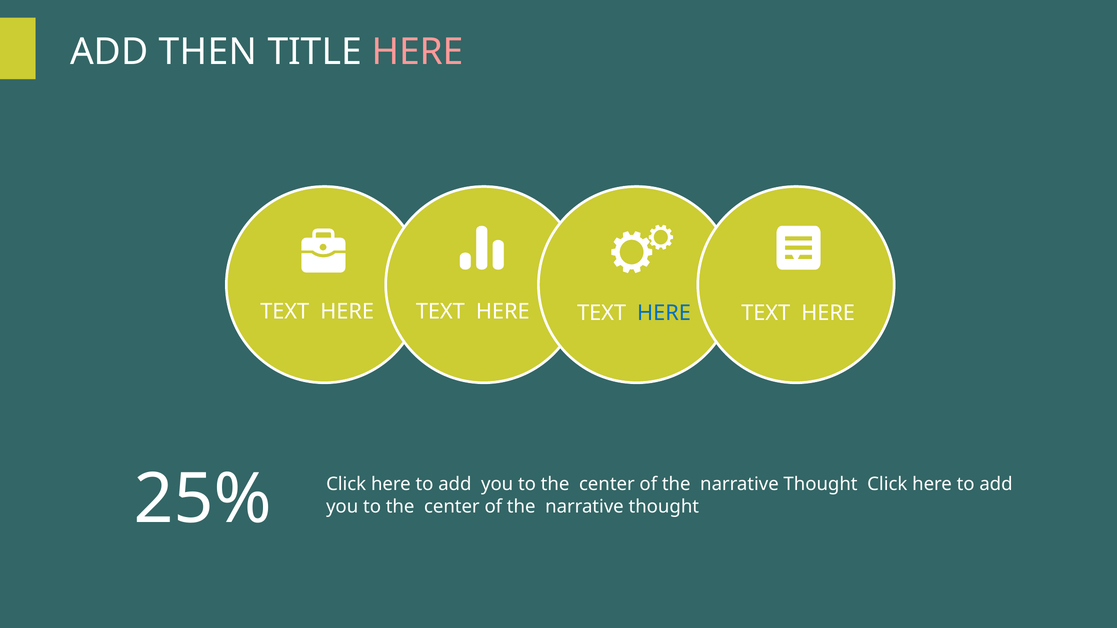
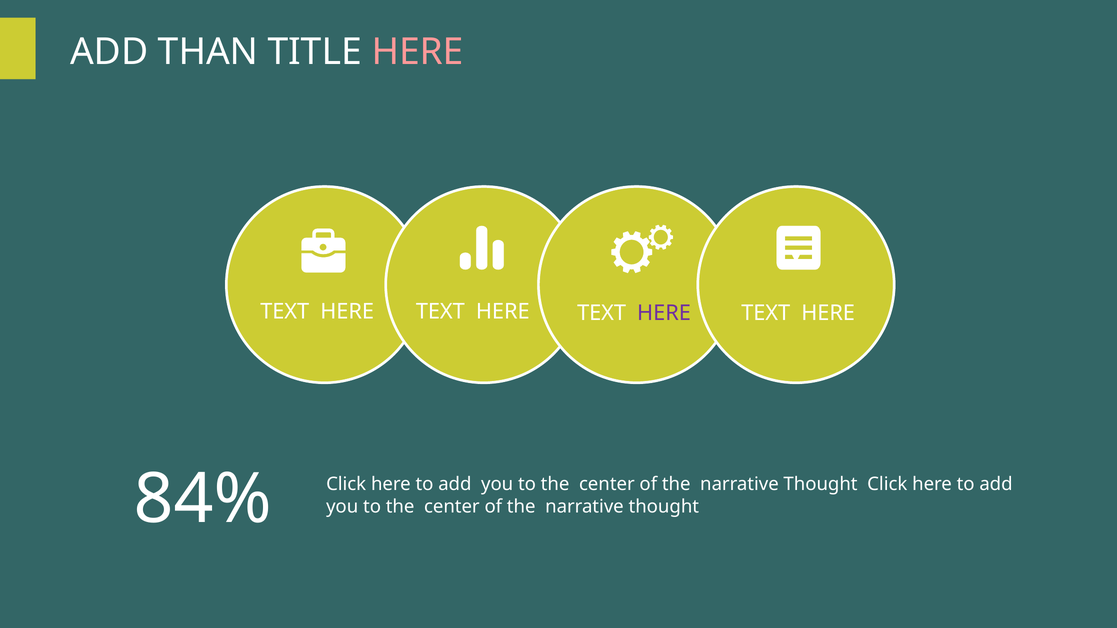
THEN: THEN -> THAN (208, 52)
HERE colour: blue -> purple (664, 313)
25%: 25% -> 84% (203, 500)
